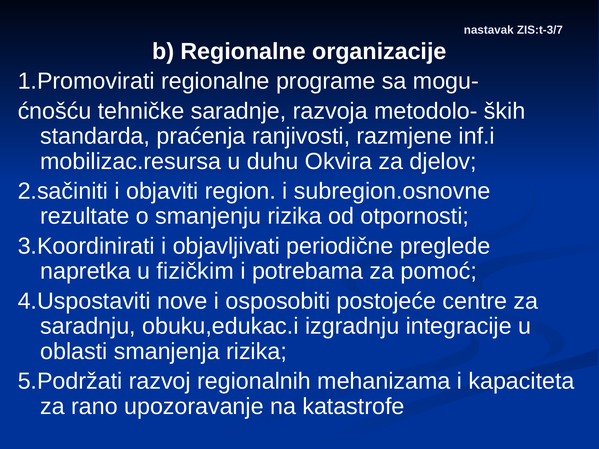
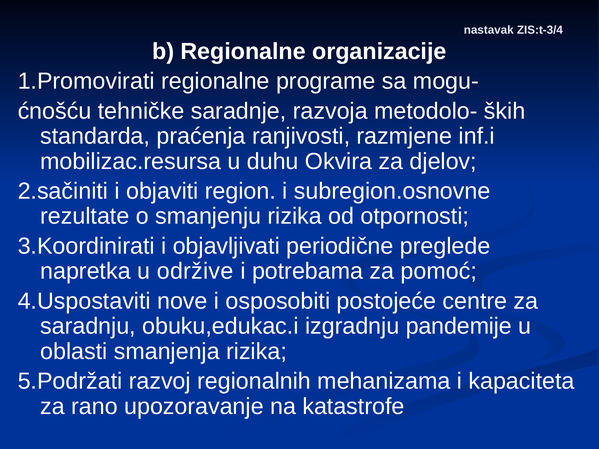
ZIS:t-3/7: ZIS:t-3/7 -> ZIS:t-3/4 (540, 30)
fizičkim: fizičkim -> održive (195, 271)
integracije: integracije -> pandemije (459, 326)
